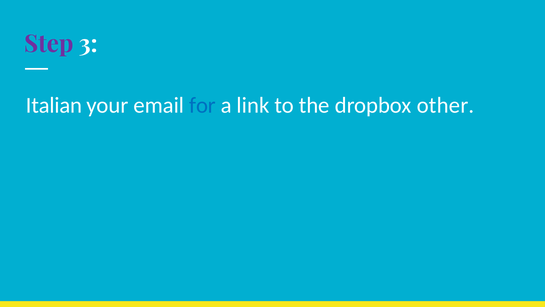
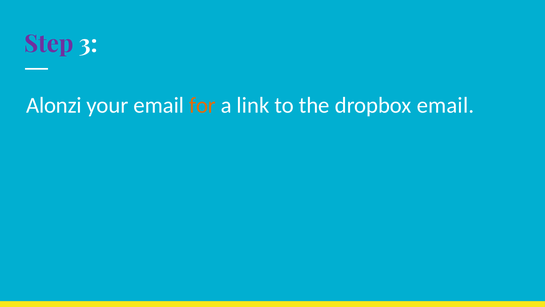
Italian: Italian -> Alonzi (54, 105)
for colour: blue -> orange (203, 105)
dropbox other: other -> email (445, 105)
